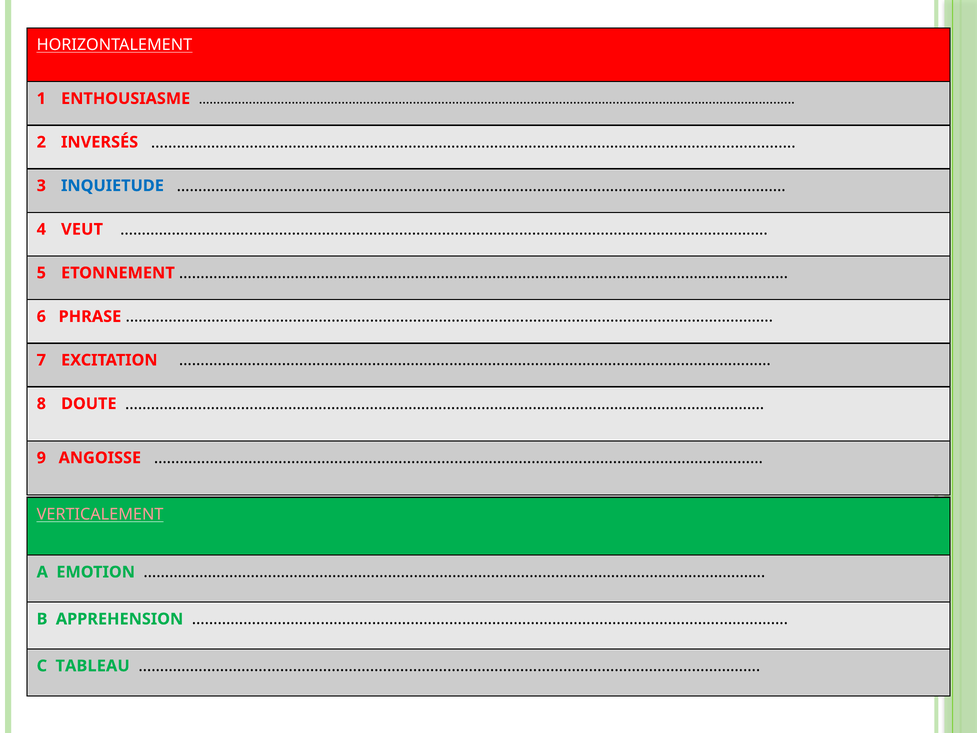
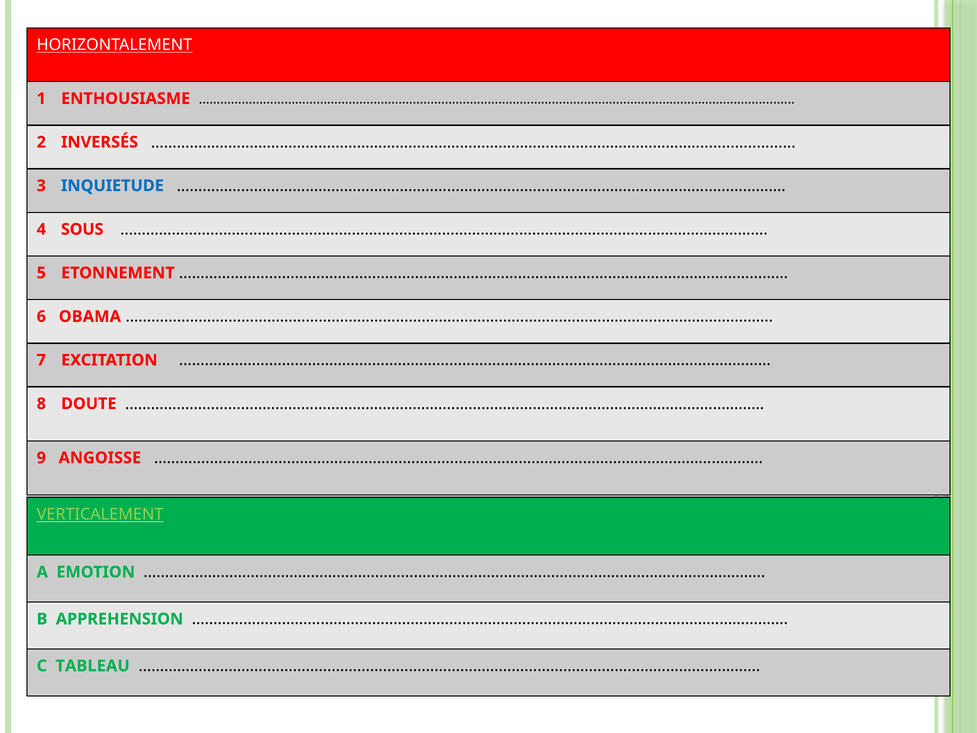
VEUT: VEUT -> SOUS (82, 229)
PHRASE: PHRASE -> OBAMA (90, 316)
VERTICALEMENT colour: pink -> light green (100, 514)
